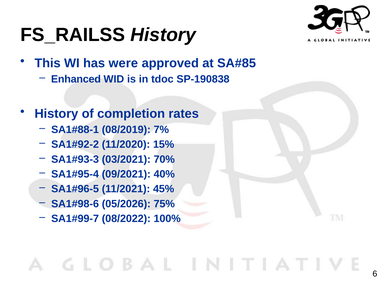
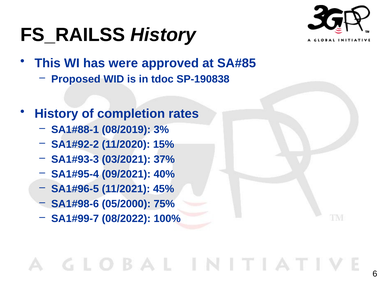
Enhanced: Enhanced -> Proposed (76, 79)
7%: 7% -> 3% (161, 130)
70%: 70% -> 37% (164, 159)
05/2026: 05/2026 -> 05/2000 (126, 204)
